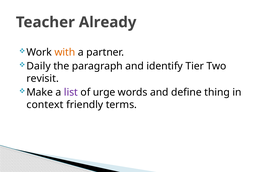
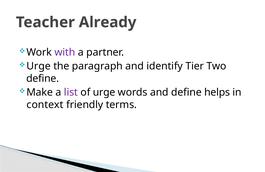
with colour: orange -> purple (65, 52)
Daily: Daily -> Urge (39, 66)
revisit: revisit -> define (43, 79)
thing: thing -> helps (217, 92)
